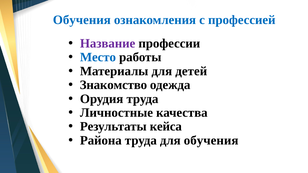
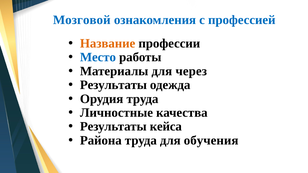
Обучения: Обучения -> Мозговой (82, 20)
Название colour: purple -> orange (108, 43)
детей: детей -> через (191, 71)
Знакомство: Знакомство -> Результаты (113, 85)
